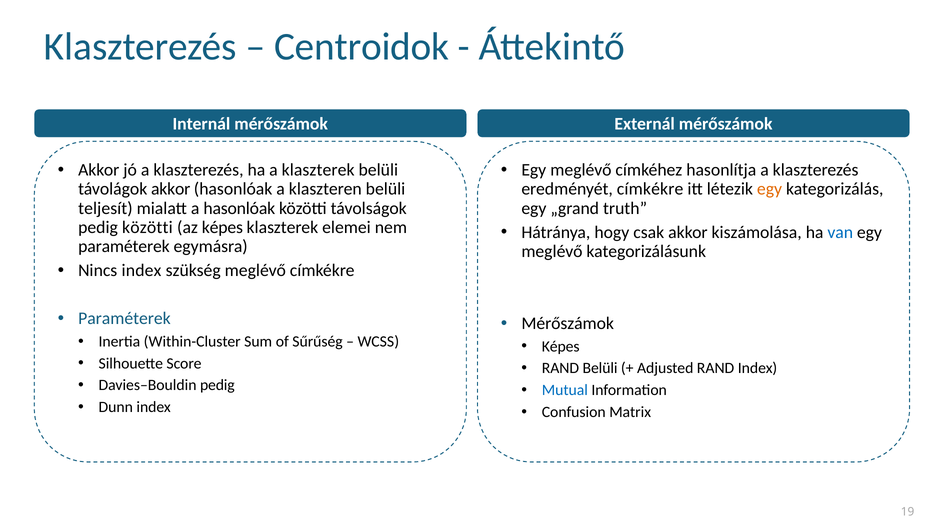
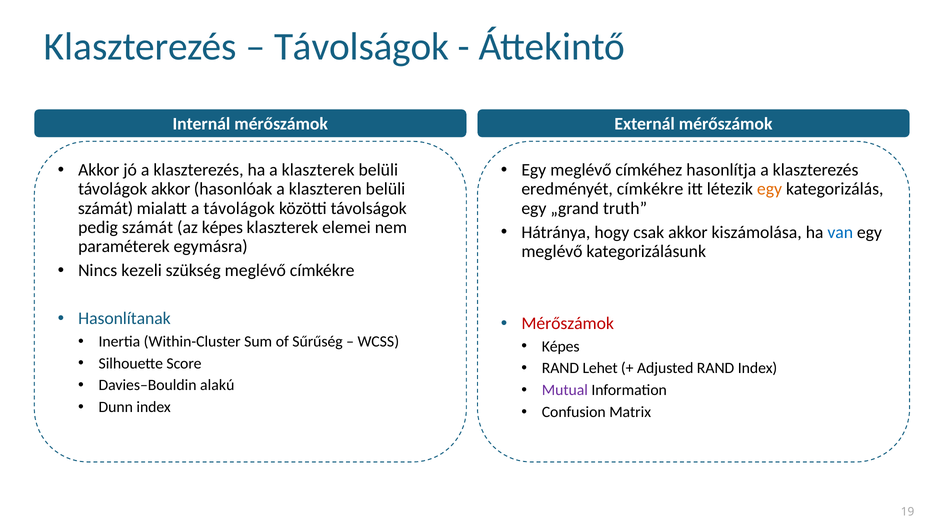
Centroidok: Centroidok -> Távolságok (362, 47)
teljesít: teljesít -> számát (106, 208)
a hasonlóak: hasonlóak -> távolágok (239, 208)
pedig közötti: közötti -> számát (147, 227)
Nincs index: index -> kezeli (142, 270)
Paraméterek: Paraméterek -> Hasonlítanak (124, 319)
Mérőszámok colour: black -> red (568, 323)
RAND Belüli: Belüli -> Lehet (600, 368)
Davies–Bouldin pedig: pedig -> alakú (217, 385)
Mutual colour: blue -> purple (565, 390)
